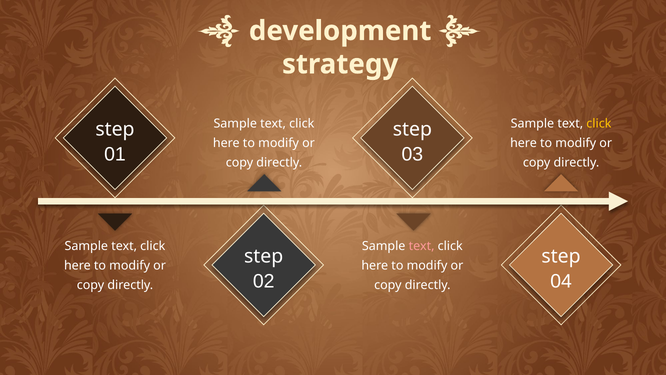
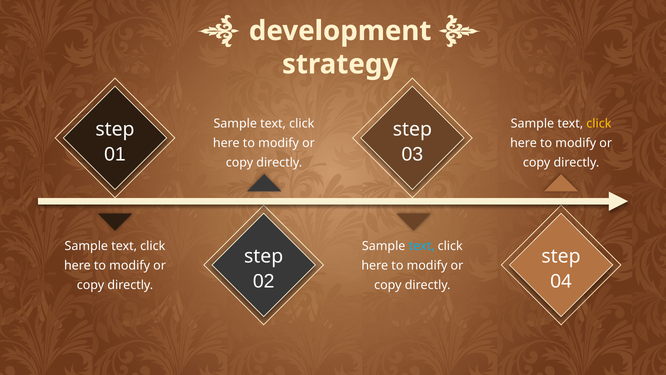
text colour: pink -> light blue (422, 246)
